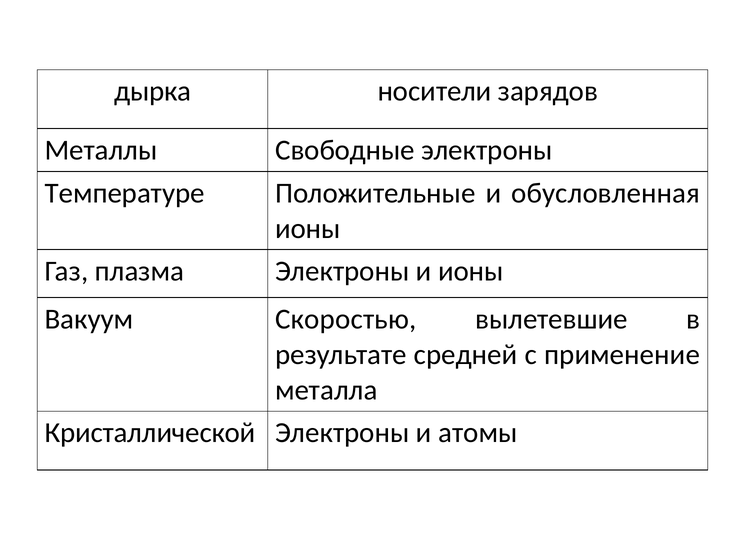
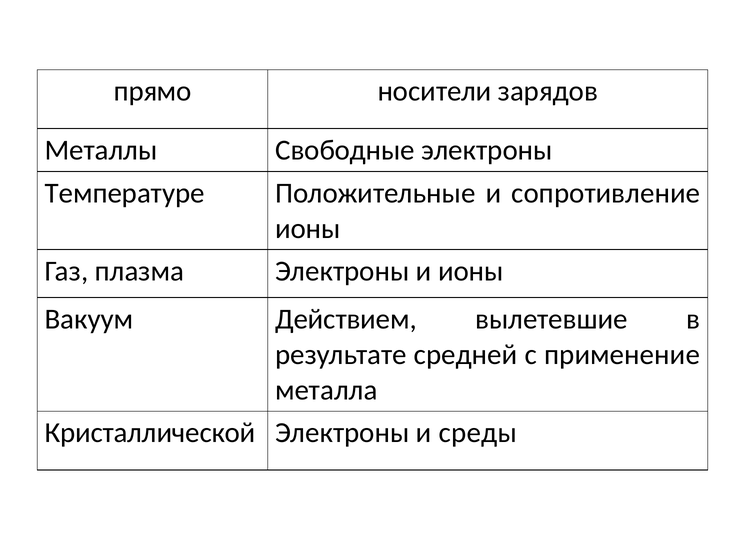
дырка: дырка -> прямо (153, 92)
обусловленная: обусловленная -> сопротивление (606, 193)
Скоростью: Скоростью -> Действием (346, 320)
атомы: атомы -> среды (478, 434)
